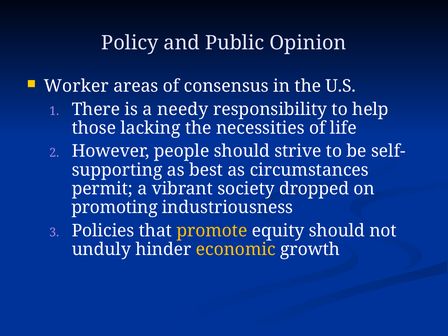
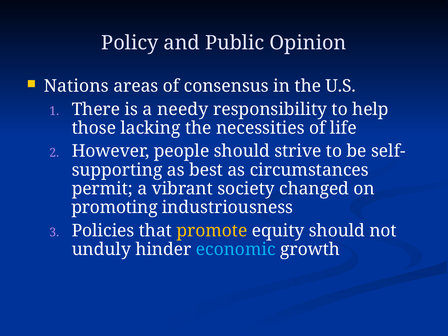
Worker: Worker -> Nations (76, 86)
dropped: dropped -> changed (314, 189)
economic colour: yellow -> light blue (236, 250)
